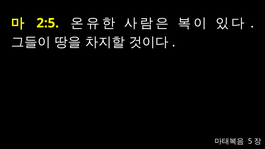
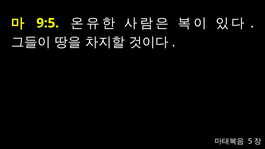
2:5: 2:5 -> 9:5 (48, 23)
